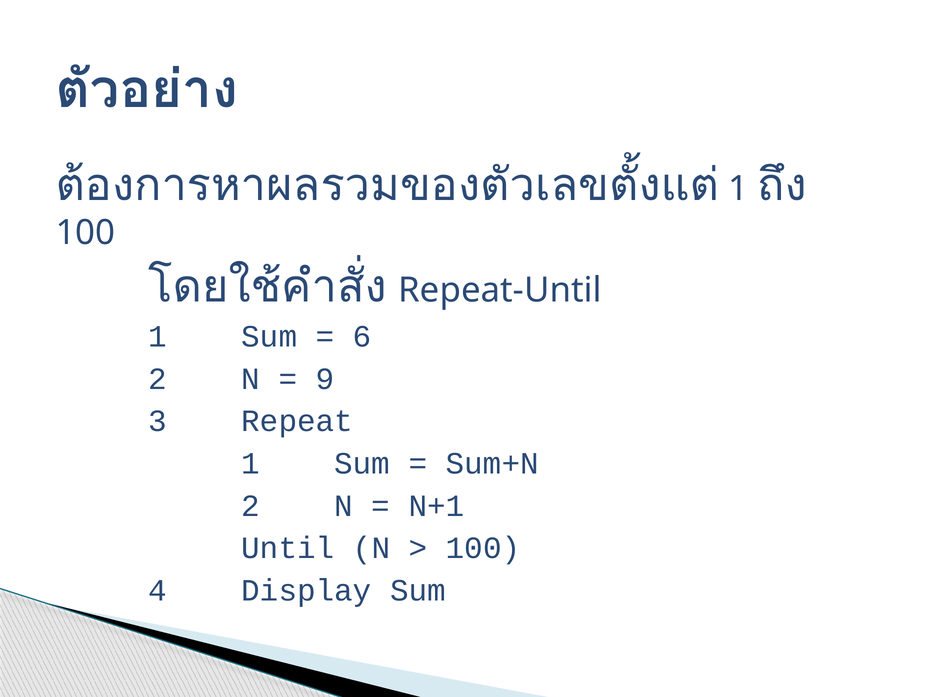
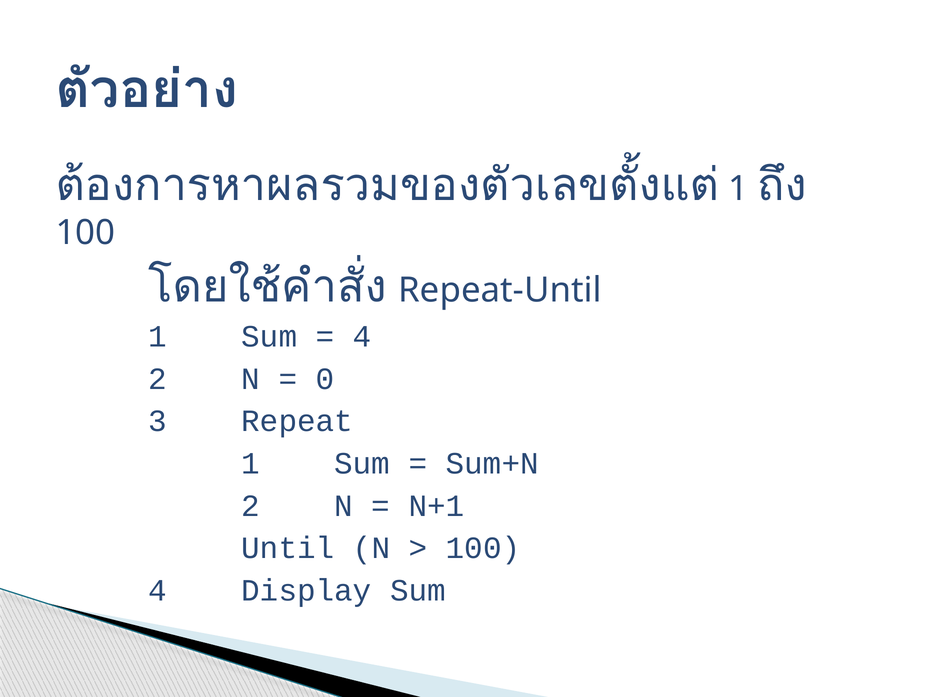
6: 6 -> 4 (362, 336)
9: 9 -> 0 (325, 379)
